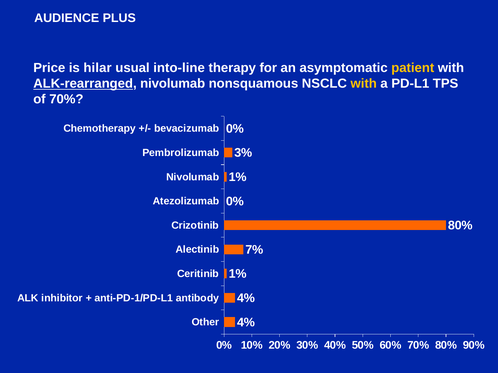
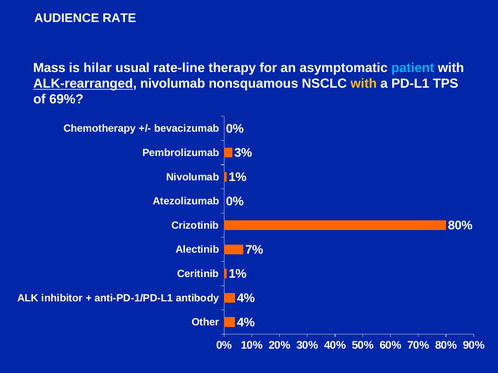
PLUS: PLUS -> RATE (119, 18)
Price: Price -> Mass (49, 68)
into-line: into-line -> rate-line (179, 68)
patient colour: yellow -> light blue (413, 68)
of 70%: 70% -> 69% (66, 99)
